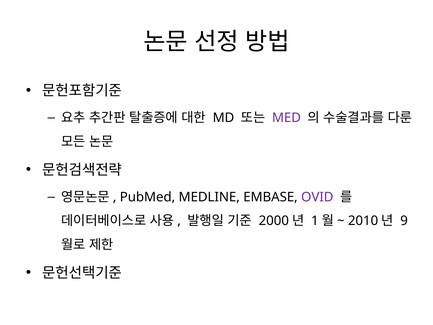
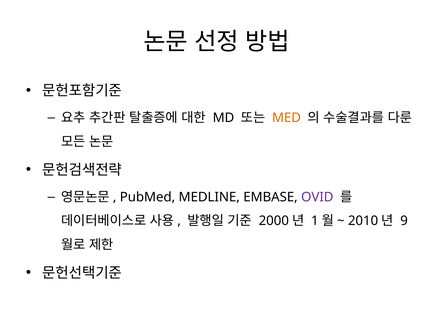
MED colour: purple -> orange (286, 118)
